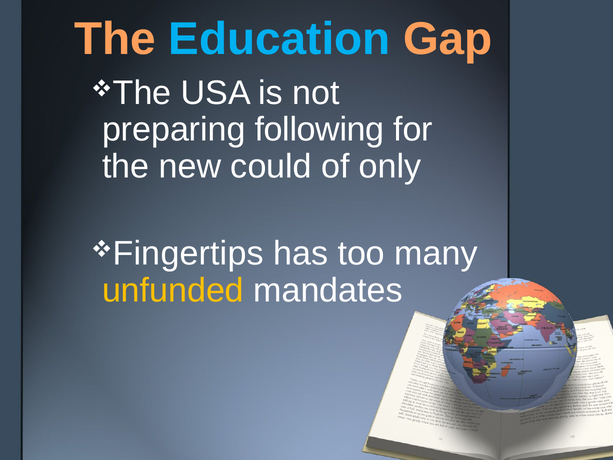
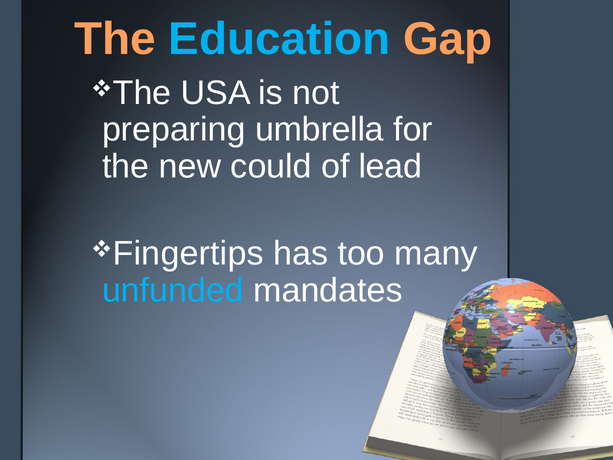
following: following -> umbrella (320, 129)
only: only -> lead (390, 166)
unfunded colour: yellow -> light blue (173, 290)
